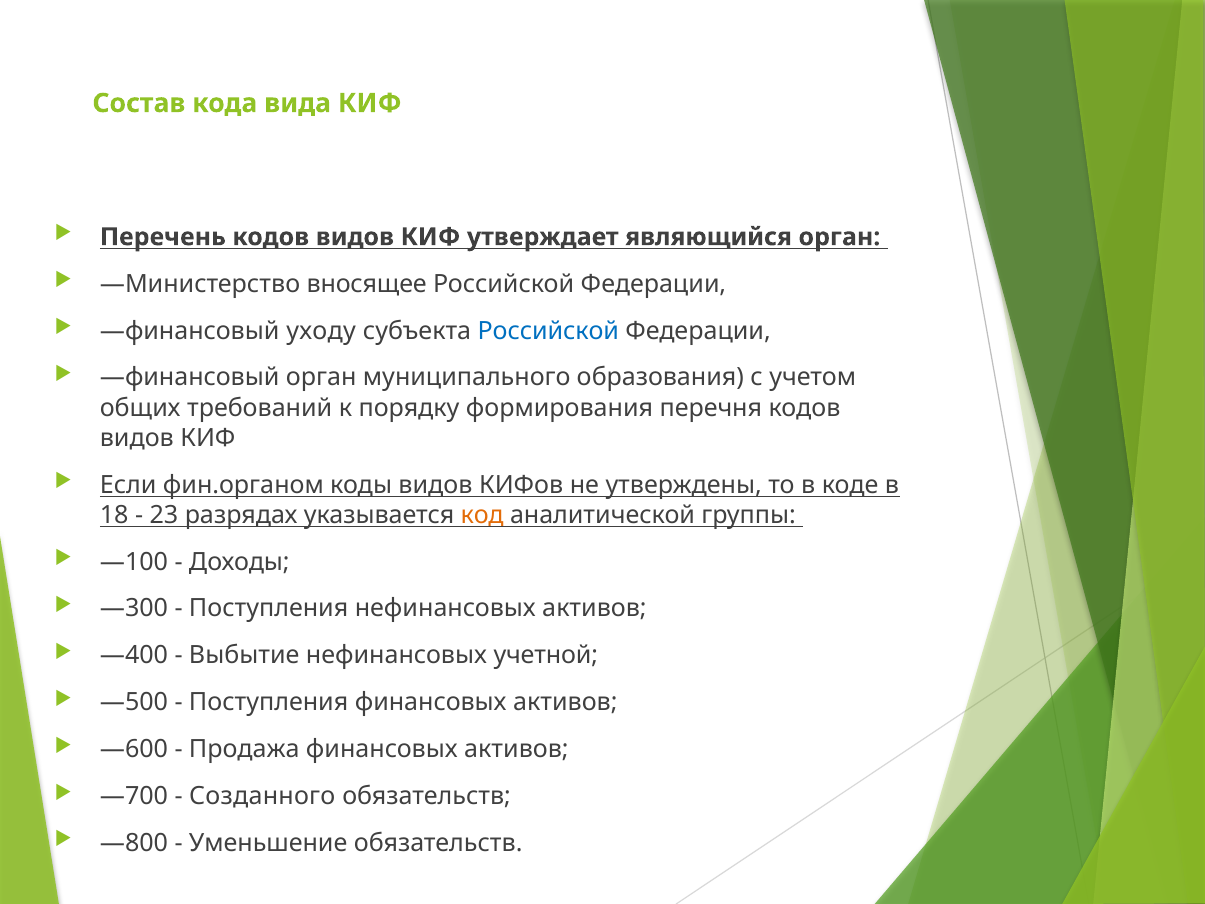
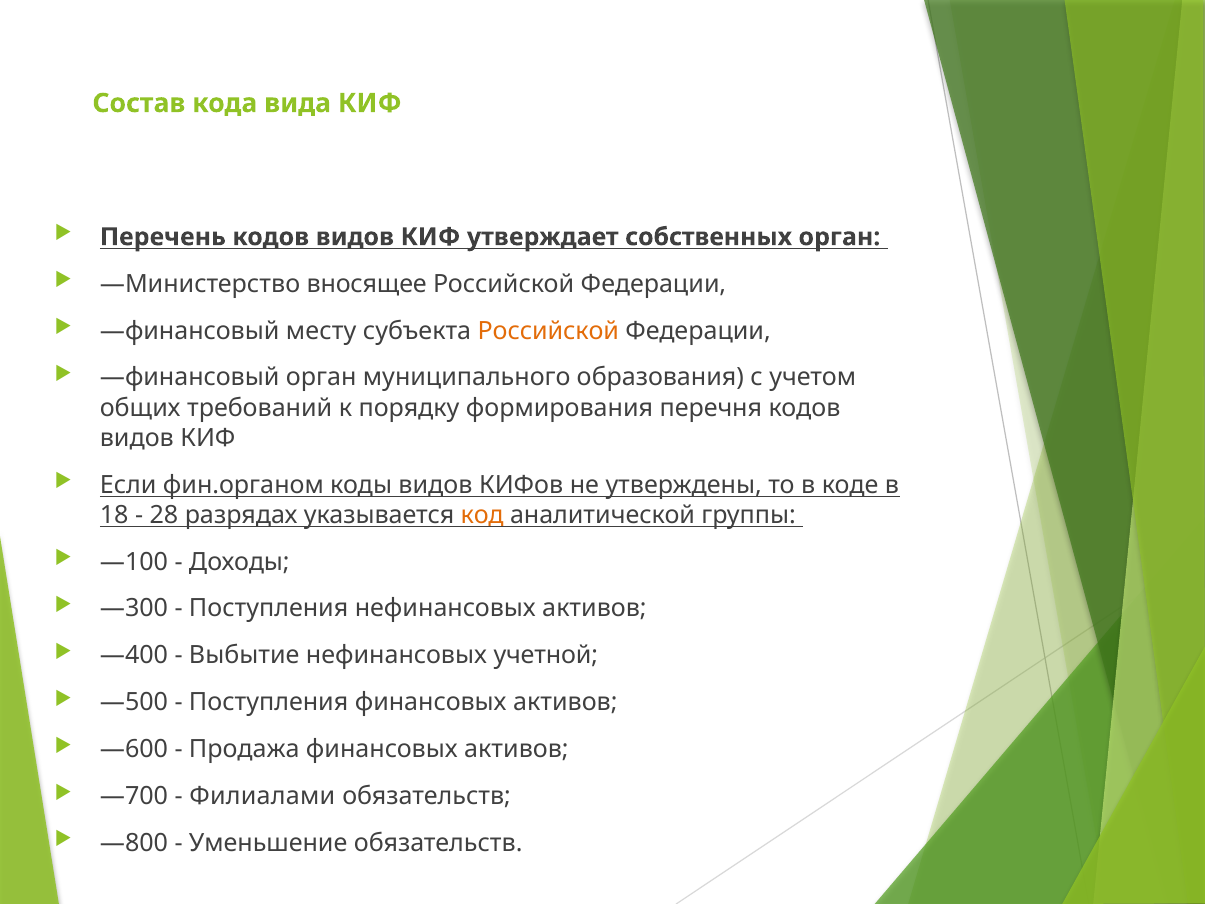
являющийся: являющийся -> собственных (709, 237)
уходу: уходу -> месту (321, 331)
Российской colour: blue -> orange (548, 331)
23: 23 -> 28 (164, 515)
Созданного: Созданного -> Филиалами (262, 796)
